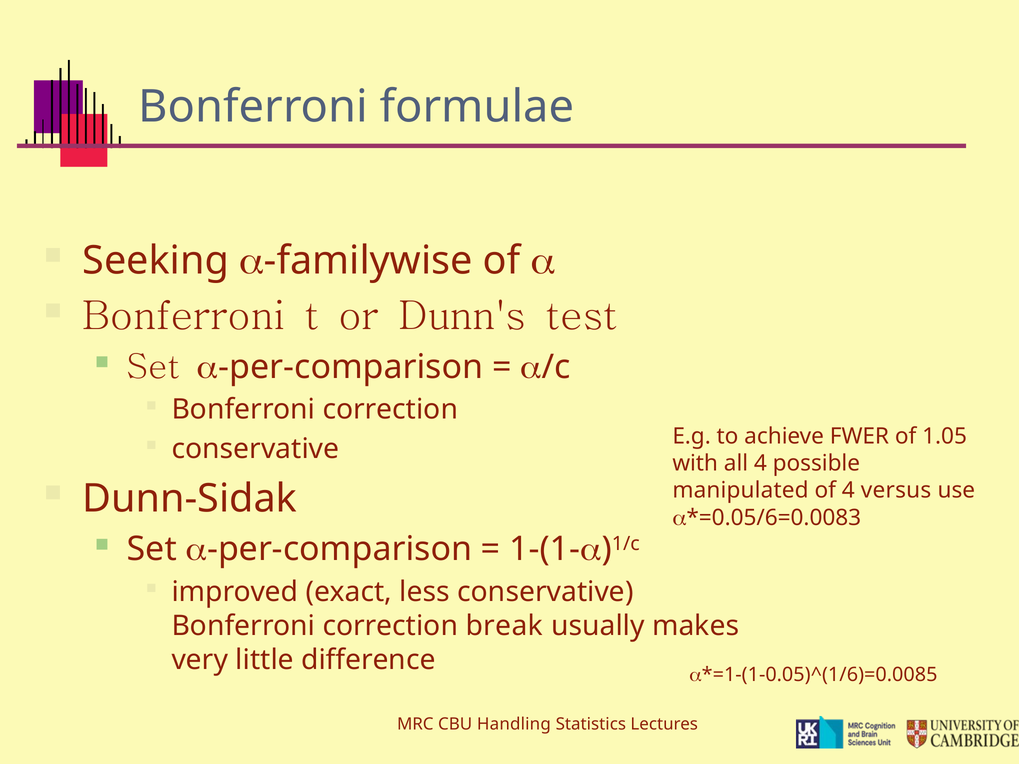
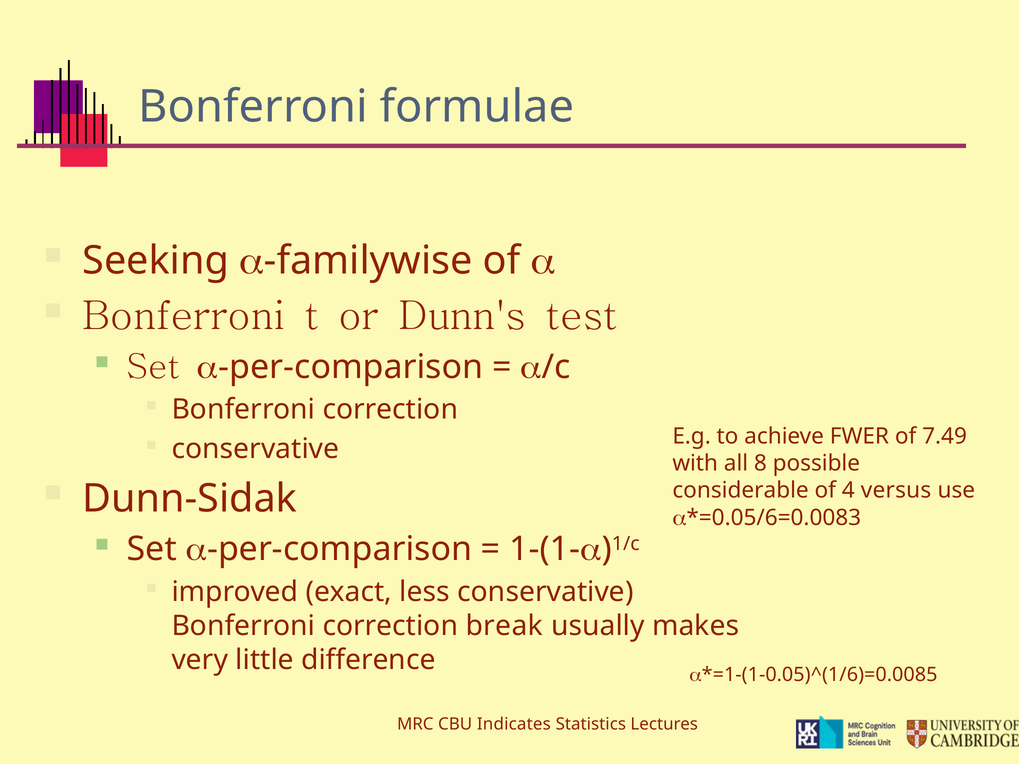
1.05: 1.05 -> 7.49 (945, 436)
all 4: 4 -> 8 (760, 463)
manipulated: manipulated -> considerable (741, 491)
Handling: Handling -> Indicates (514, 725)
